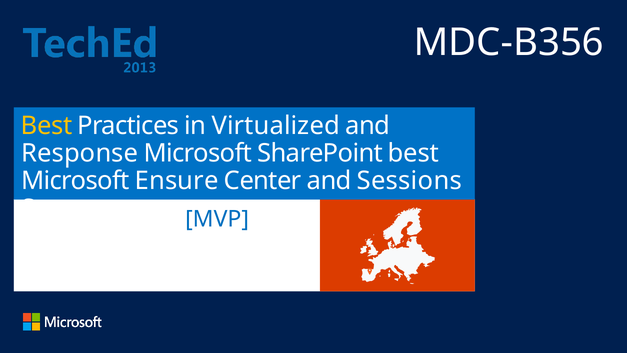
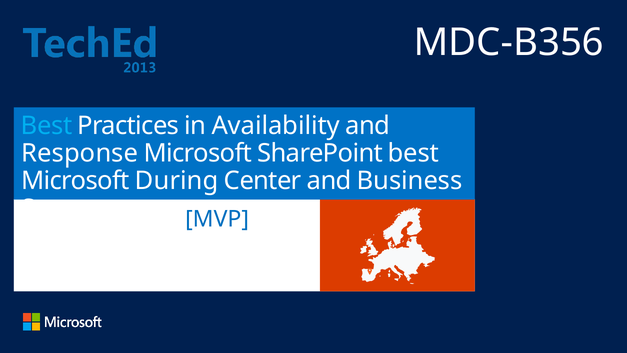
Best colour: yellow -> light blue (47, 125)
Virtualized: Virtualized -> Availability (276, 125)
Ensure: Ensure -> During (177, 181)
Sessions: Sessions -> Business (410, 181)
